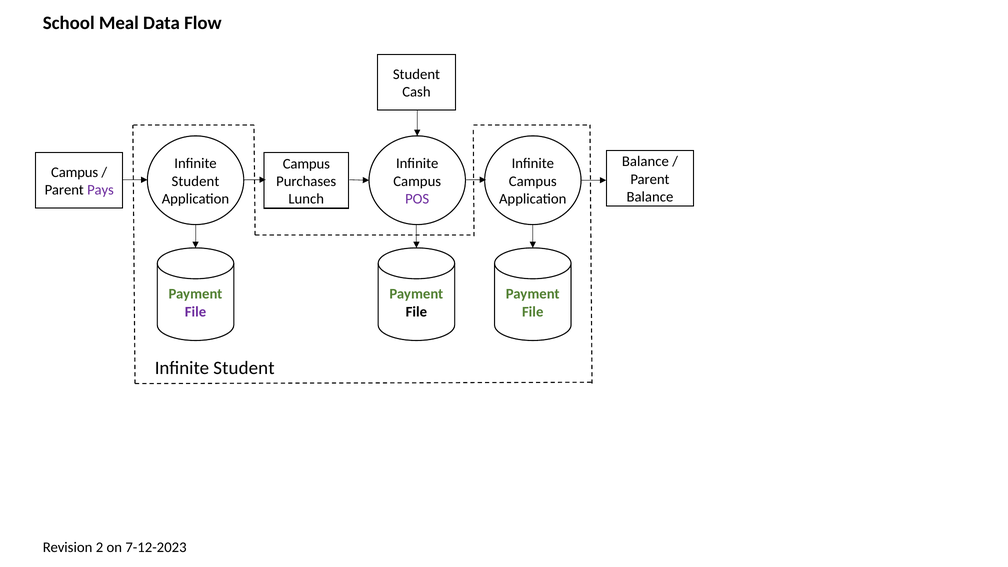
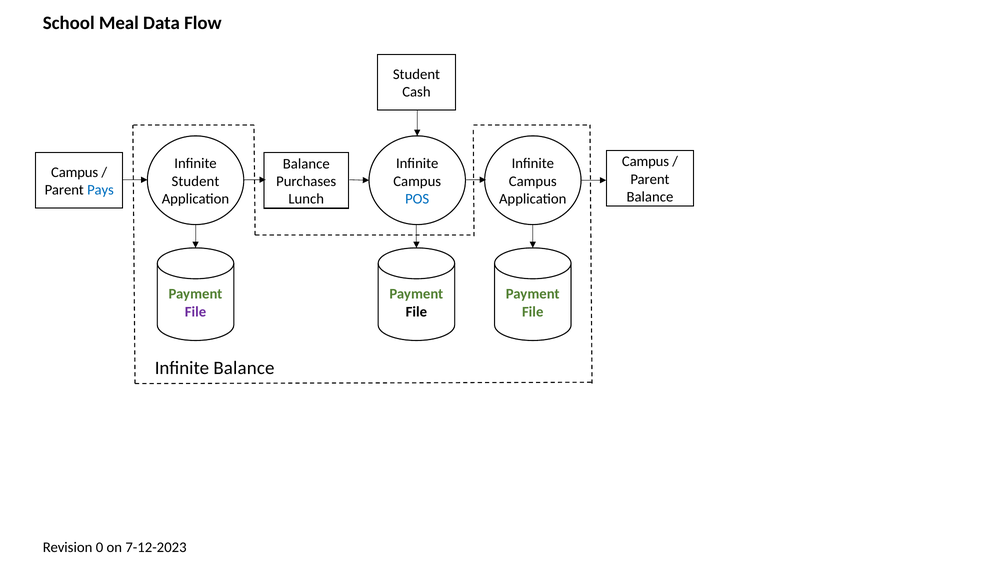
Balance: Balance -> Campus (645, 162)
Campus: Campus -> Balance (306, 164)
Pays colour: purple -> blue (100, 190)
POS colour: purple -> blue (417, 199)
Student: Student -> Balance (244, 368)
2: 2 -> 0 (100, 547)
